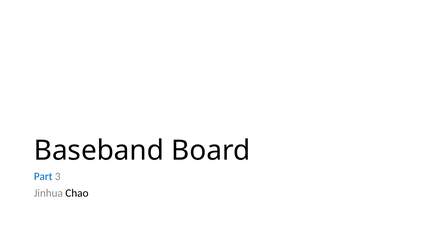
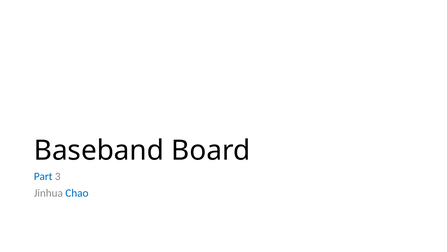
Chao colour: black -> blue (77, 193)
